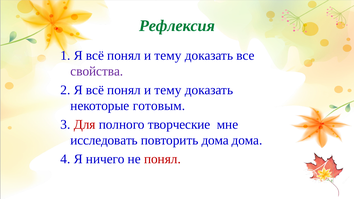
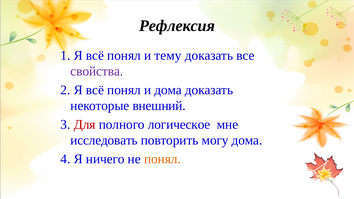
Рефлексия colour: green -> black (177, 26)
тему: тему -> дома (168, 90)
готовым: готовым -> внешний (159, 106)
творческие: творческие -> логическое (179, 124)
повторить дома: дома -> могу (215, 140)
понял colour: red -> orange (162, 159)
